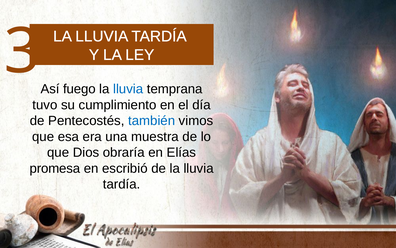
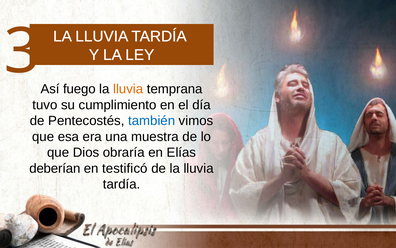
lluvia colour: blue -> orange (128, 89)
promesa: promesa -> deberían (55, 168)
escribió: escribió -> testificó (125, 168)
